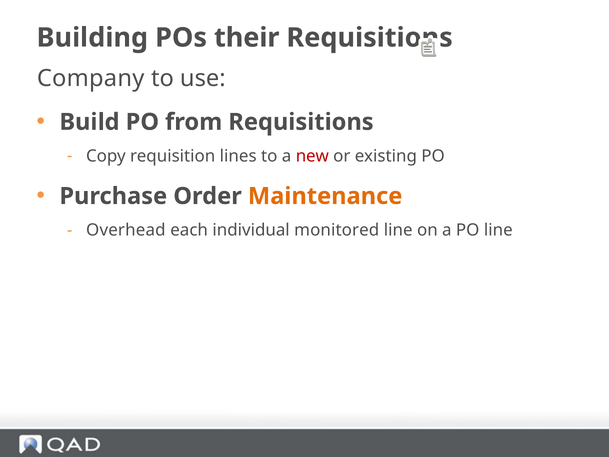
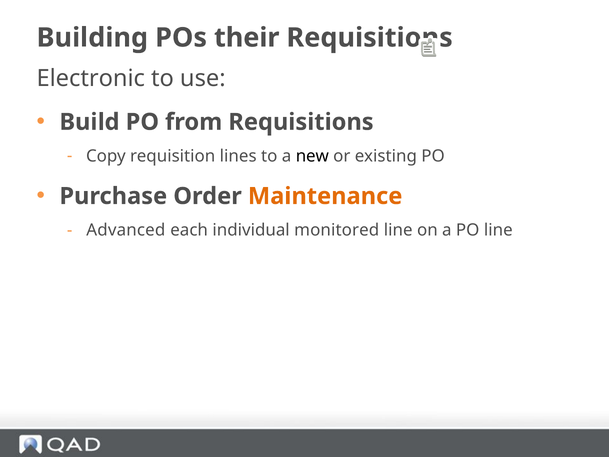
Company: Company -> Electronic (91, 78)
new colour: red -> black (312, 156)
Overhead: Overhead -> Advanced (126, 230)
